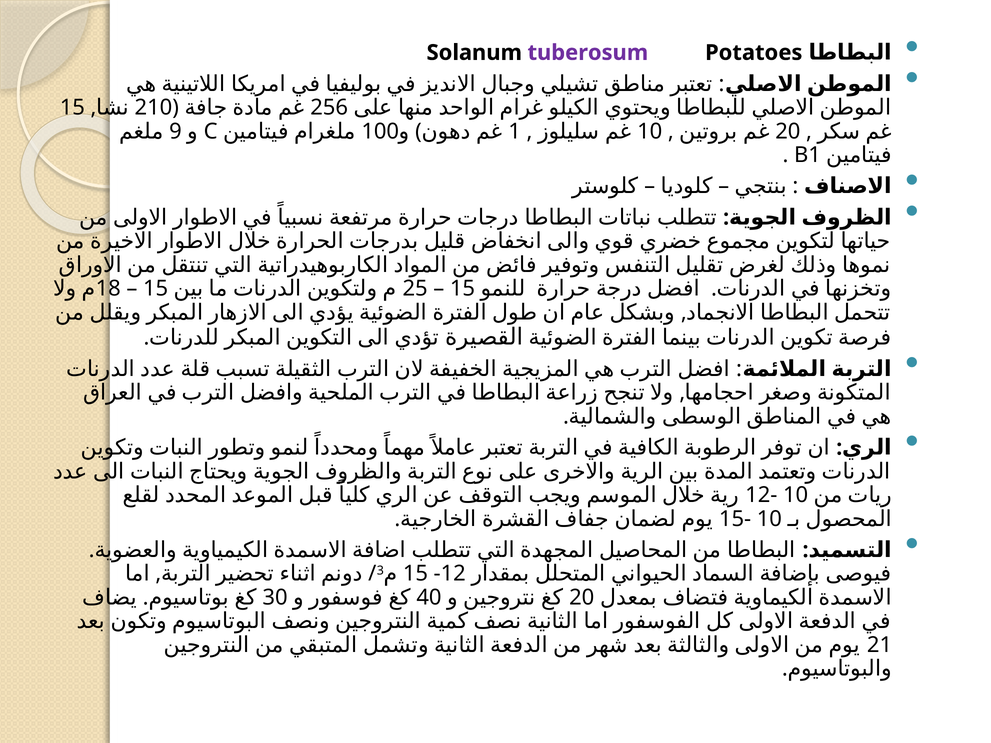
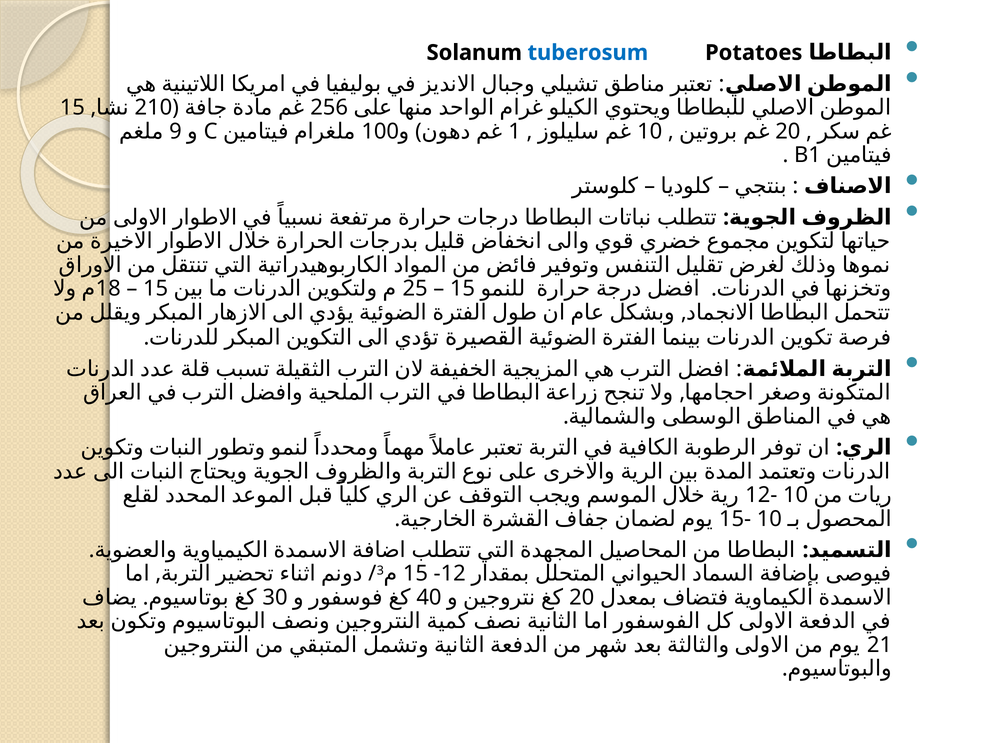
tuberosum colour: purple -> blue (588, 53)
